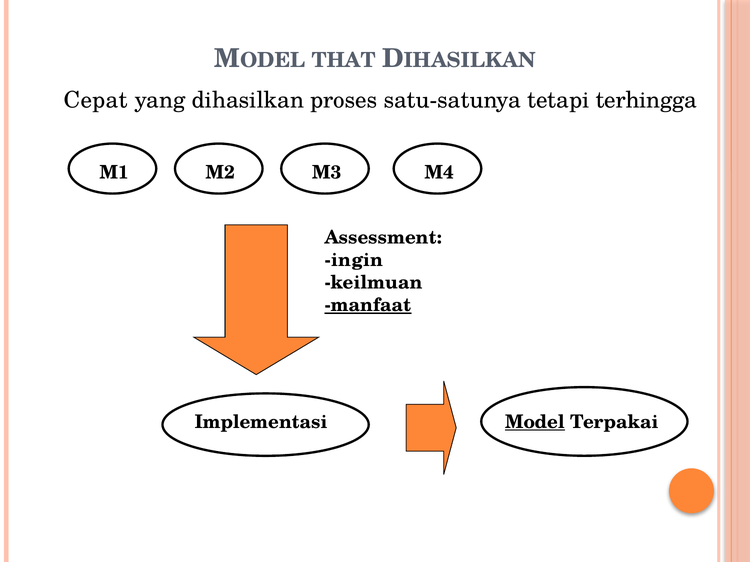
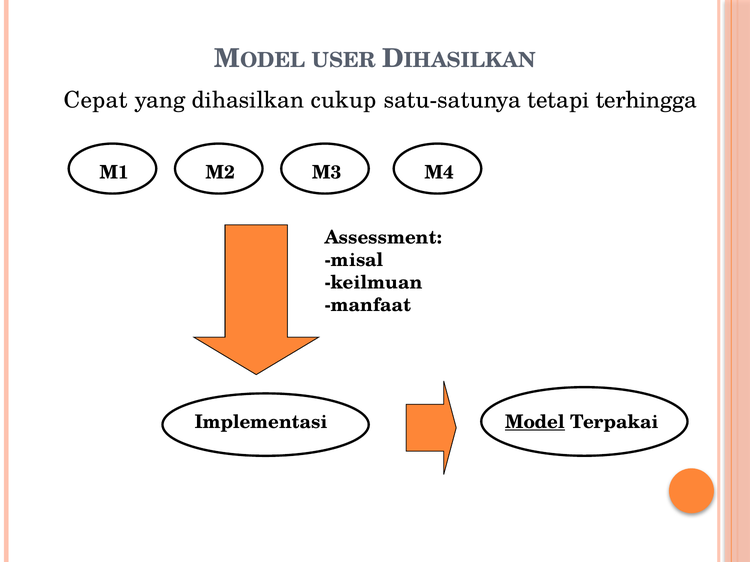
THAT: THAT -> USER (344, 60)
proses: proses -> cukup (344, 100)
ingin: ingin -> misal (354, 260)
manfaat underline: present -> none (368, 305)
